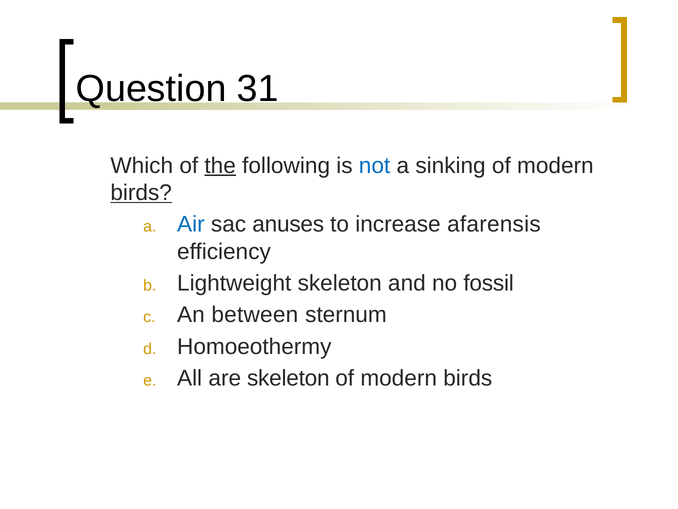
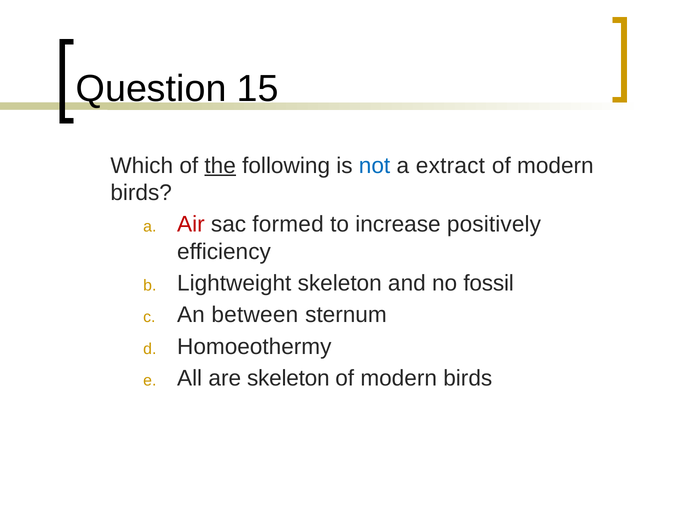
31: 31 -> 15 (258, 89)
sinking: sinking -> extract (450, 165)
birds underline: present -> none (141, 193)
Air colour: blue -> red (191, 224)
anuses: anuses -> formed (288, 224)
afarensis: afarensis -> positively (494, 224)
